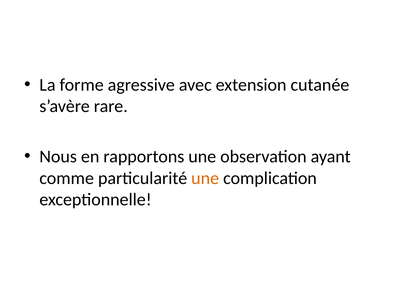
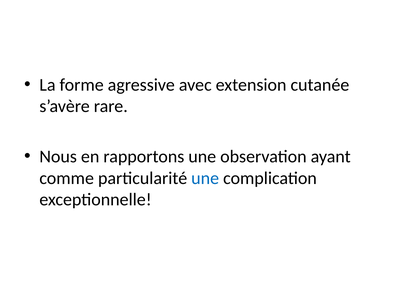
une colour: orange -> blue (205, 178)
